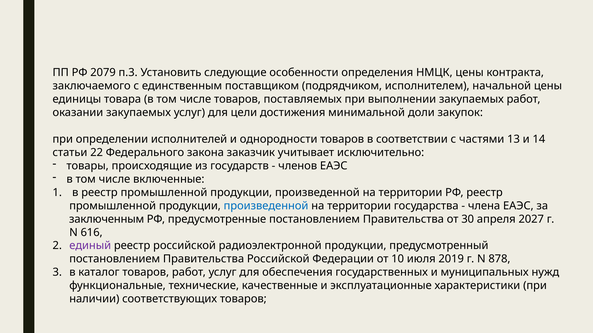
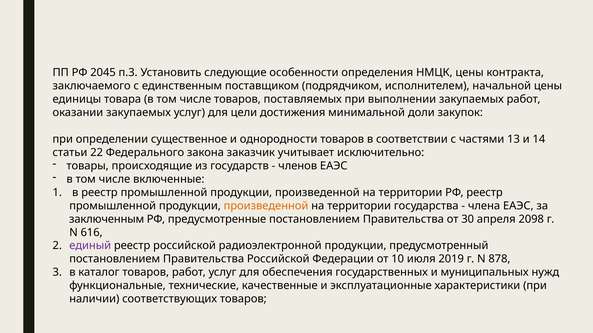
2079: 2079 -> 2045 (103, 73)
исполнителей: исполнителей -> существенное (189, 139)
произведенной colour: blue -> orange (266, 206)
2027: 2027 -> 2098 (531, 219)
